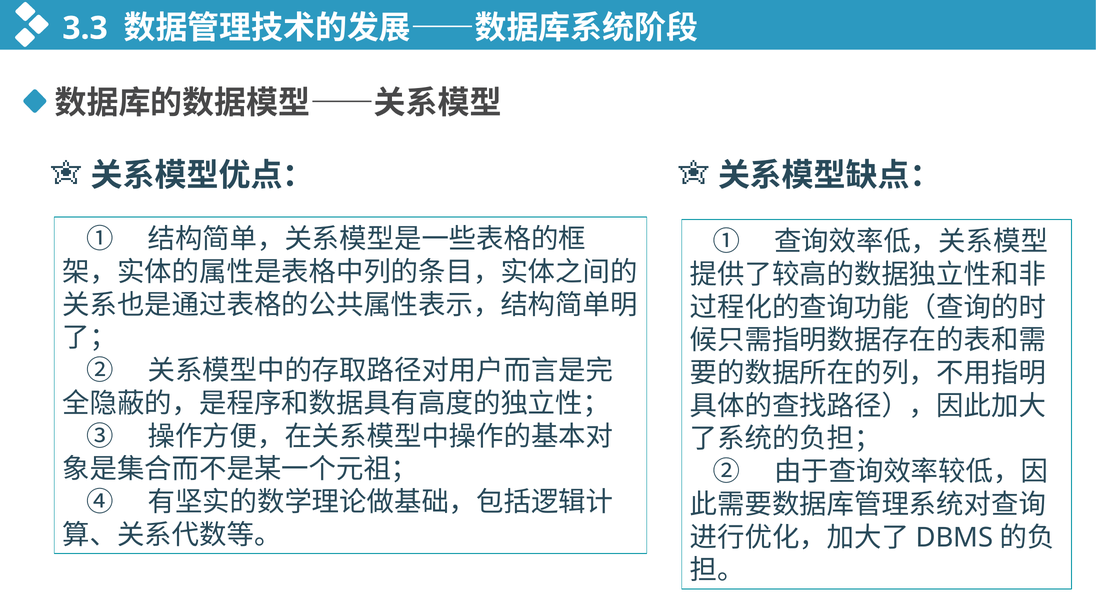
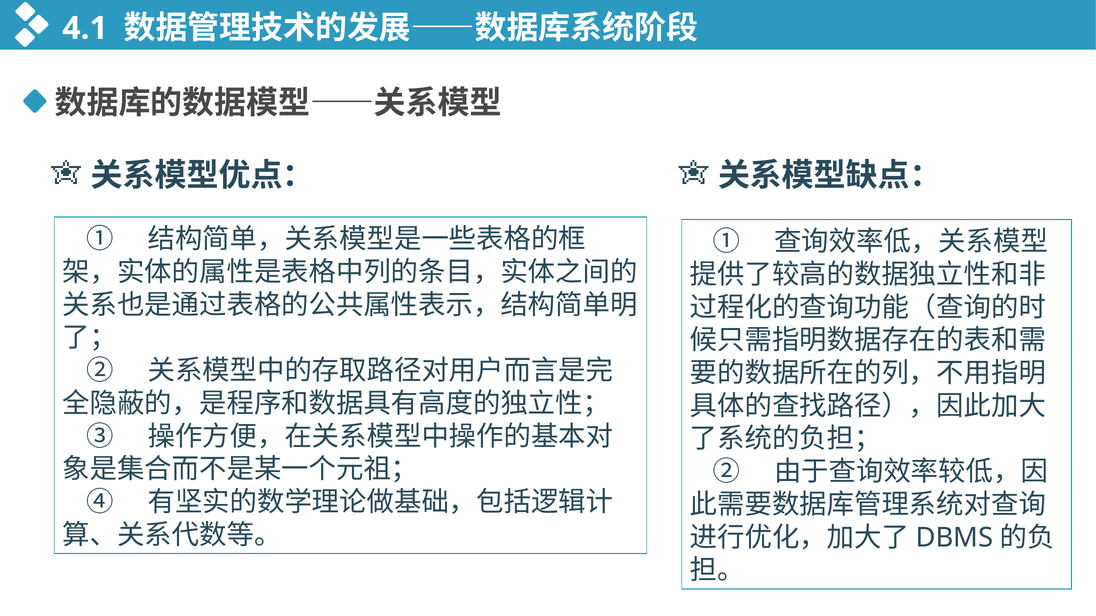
3.3: 3.3 -> 4.1 (85, 28)
